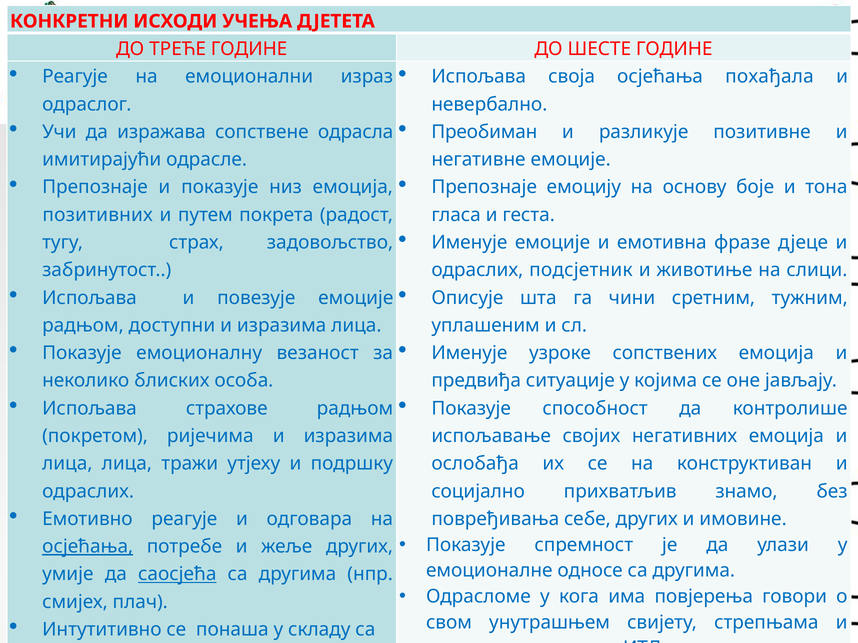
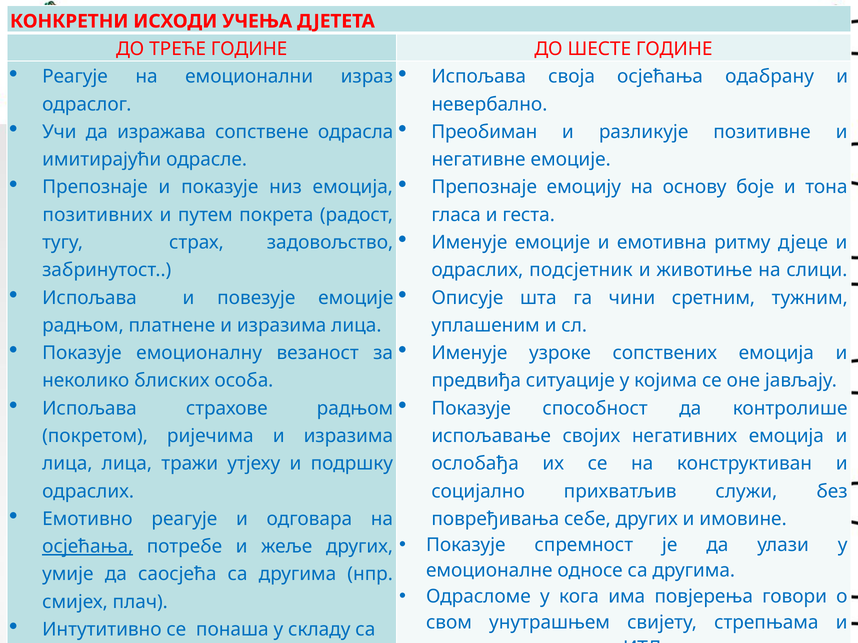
похађала: похађала -> одабрану (770, 77)
фразе: фразе -> ритму (742, 243)
доступни: доступни -> платнене (172, 326)
знамо: знамо -> служи (746, 492)
саосјећа underline: present -> none (177, 575)
